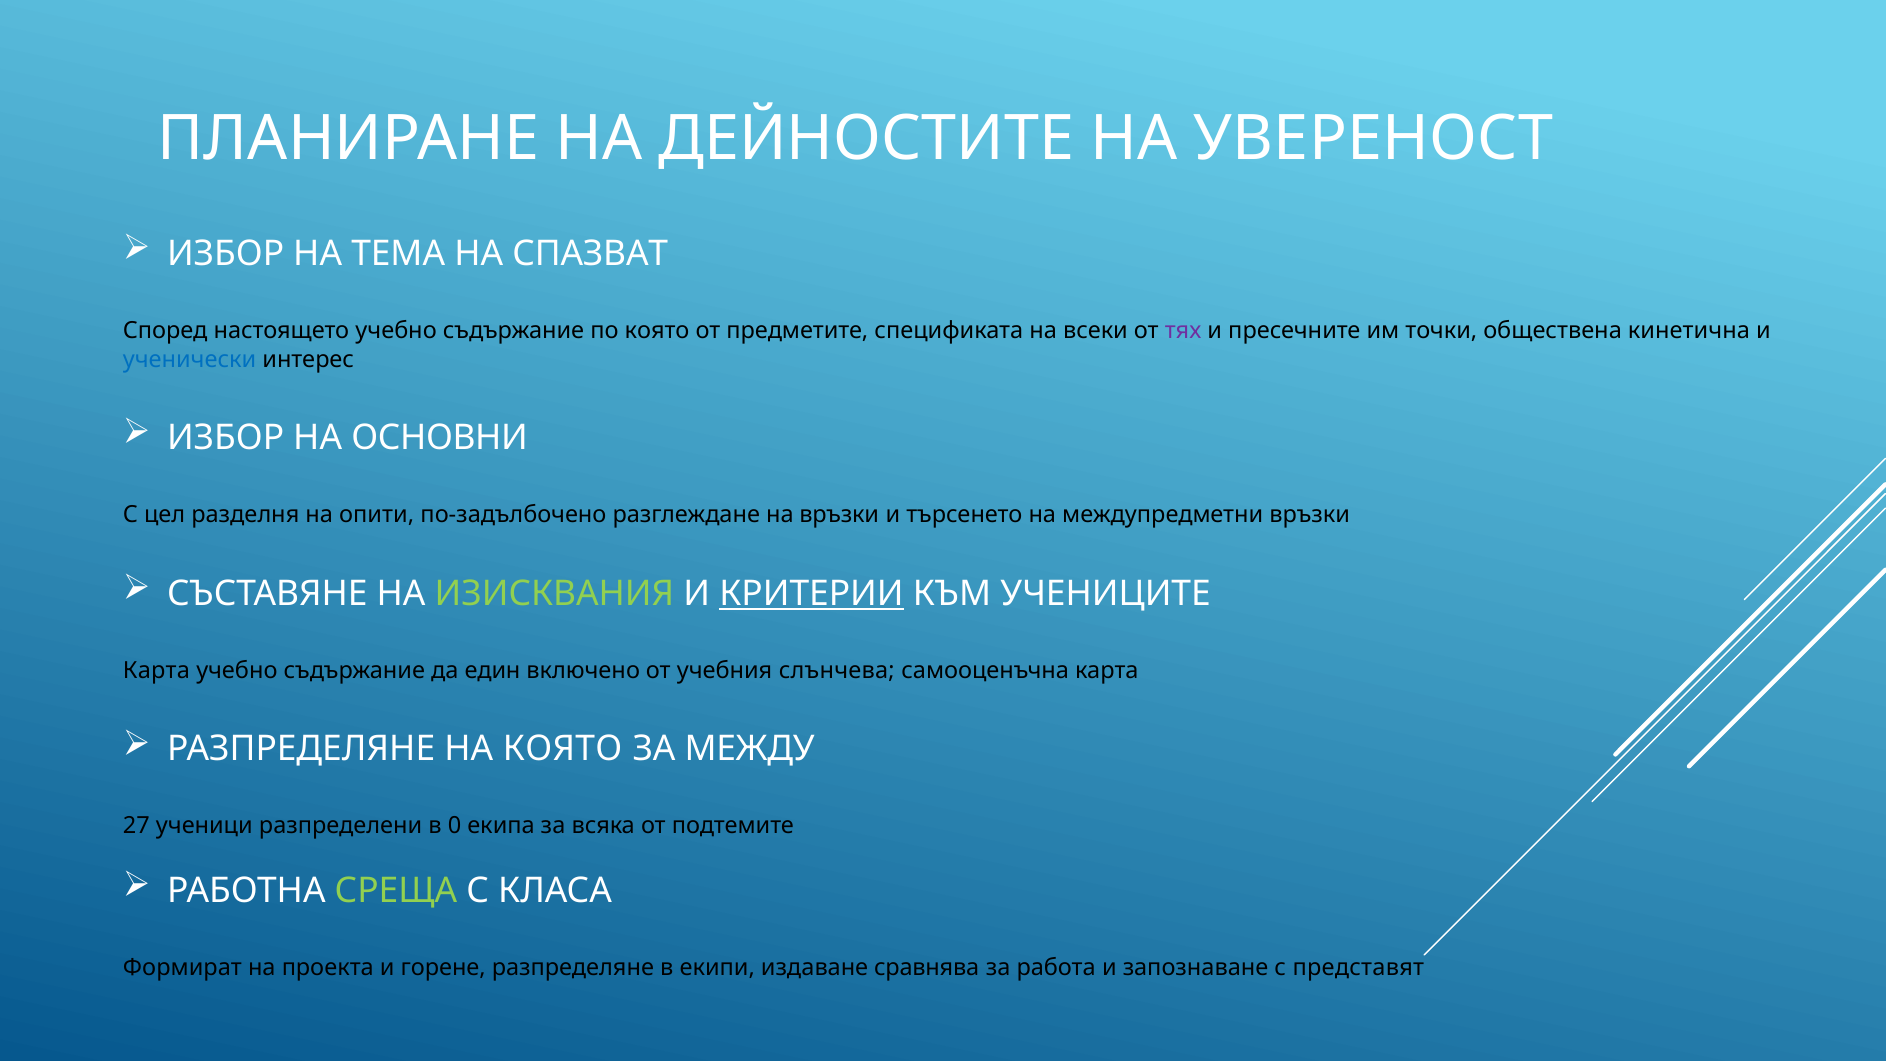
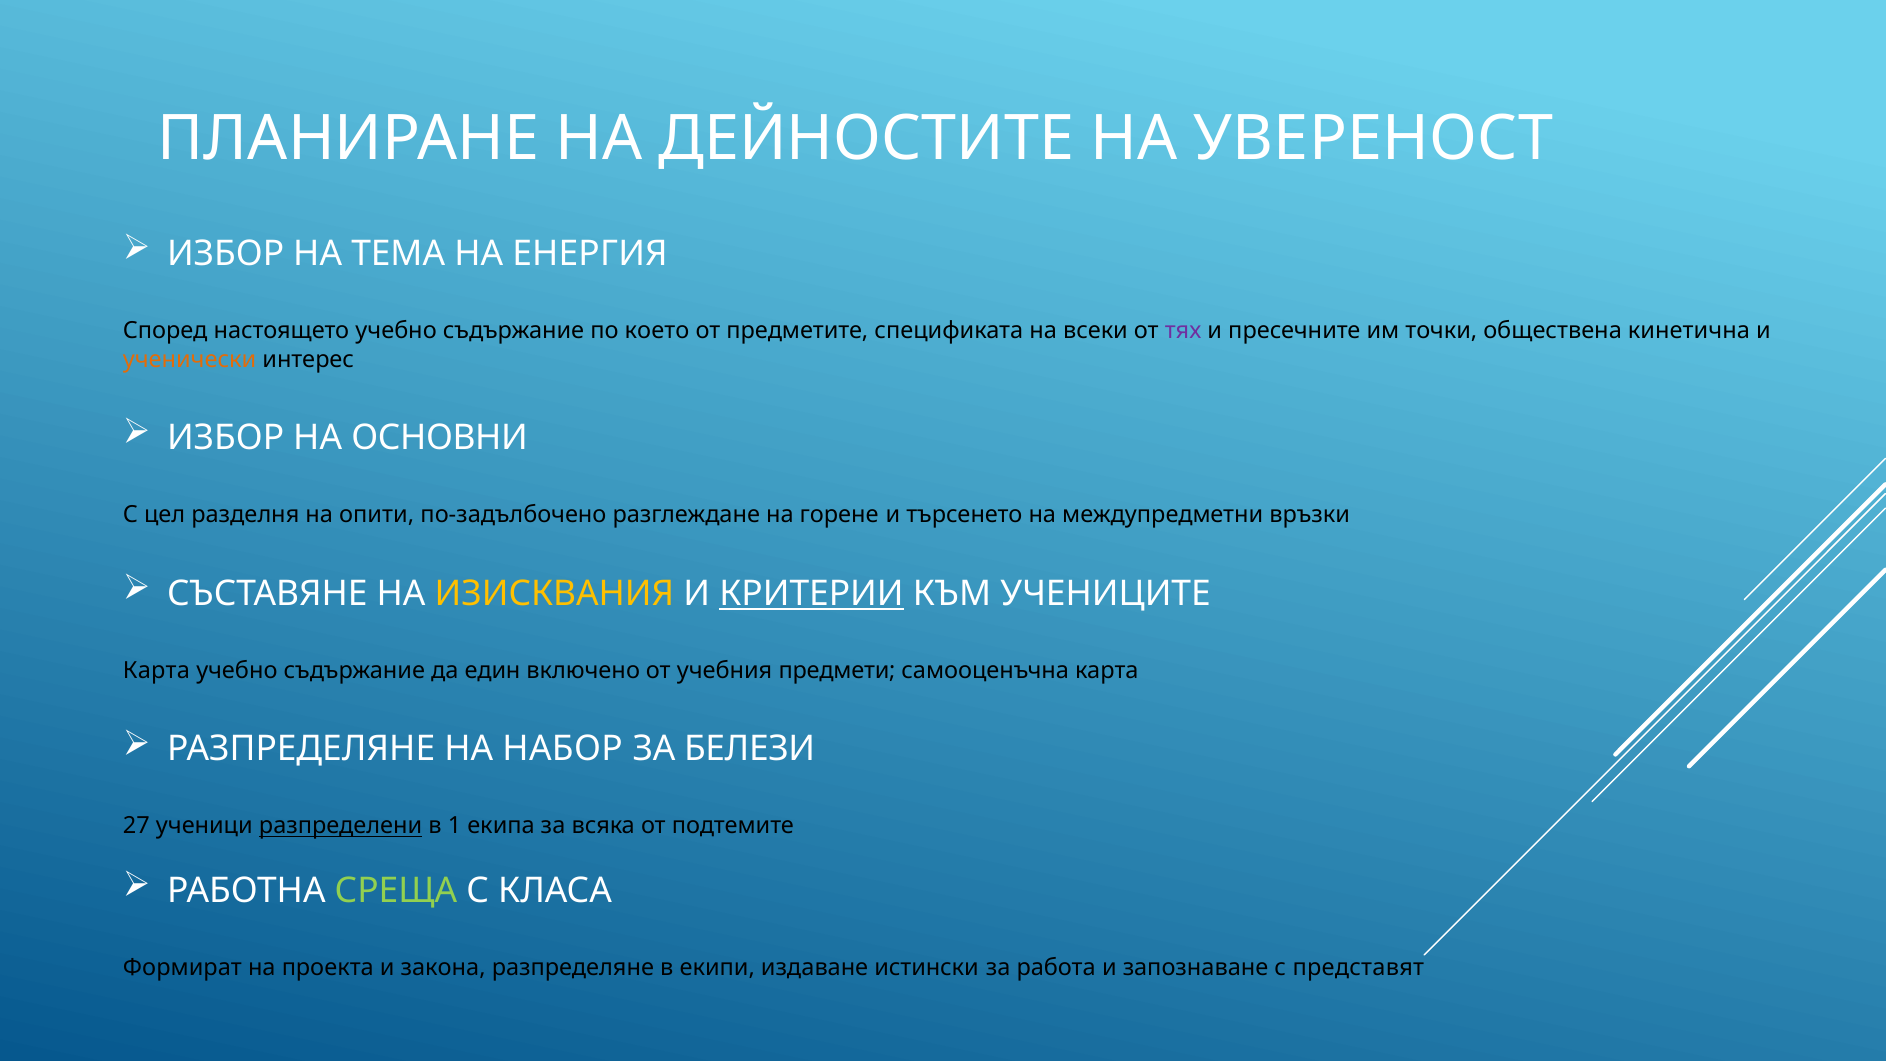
СПАЗВАТ: СПАЗВАТ -> ЕНЕРГИЯ (590, 254)
по която: която -> което (657, 331)
ученически colour: blue -> orange (190, 359)
на връзки: връзки -> горене (839, 515)
ИЗИСКВАНИЯ colour: light green -> yellow (554, 593)
слънчева: слънчева -> предмети (837, 670)
НА КОЯТО: КОЯТО -> НАБОР (563, 749)
МЕЖДУ: МЕЖДУ -> БЕЛЕЗИ (750, 749)
разпределени underline: none -> present (341, 826)
0: 0 -> 1 (454, 826)
горене: горене -> закона (443, 967)
сравнява: сравнява -> истински (927, 967)
